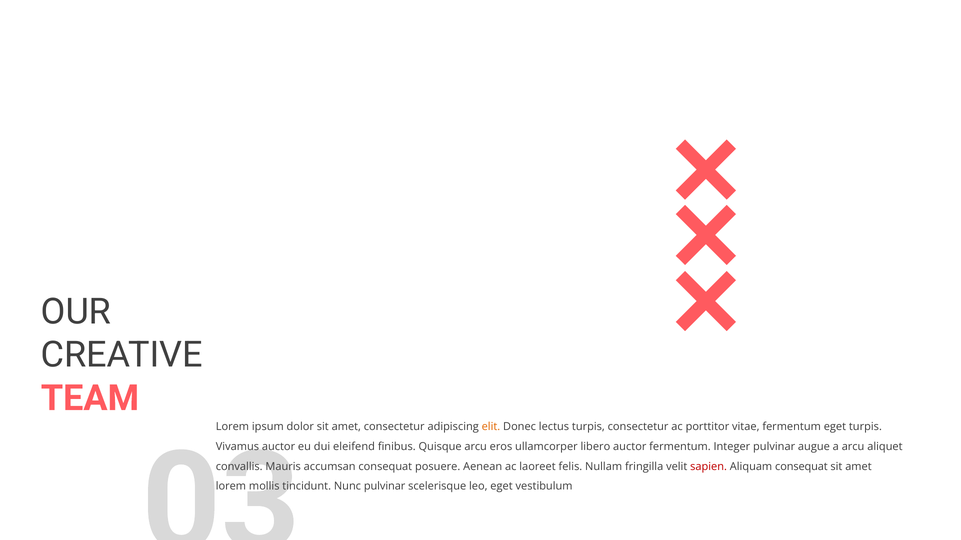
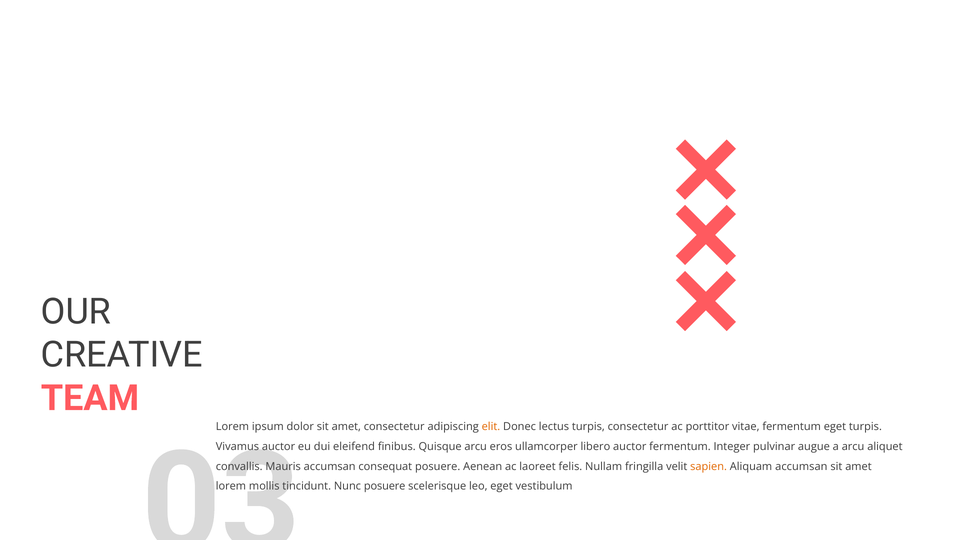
sapien colour: red -> orange (709, 467)
Aliquam consequat: consequat -> accumsan (801, 467)
Nunc pulvinar: pulvinar -> posuere (385, 487)
